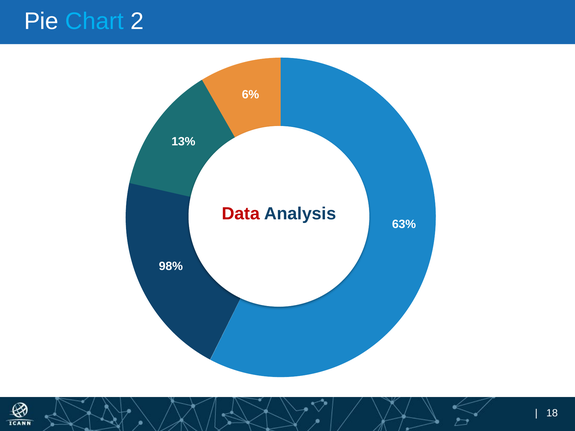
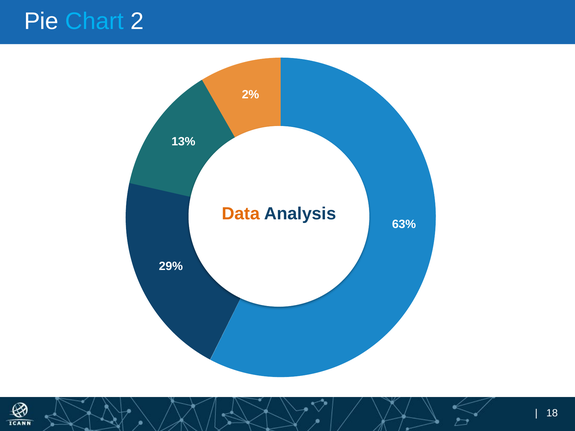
6%: 6% -> 2% (251, 94)
Data colour: red -> orange (241, 214)
98%: 98% -> 29% (171, 266)
